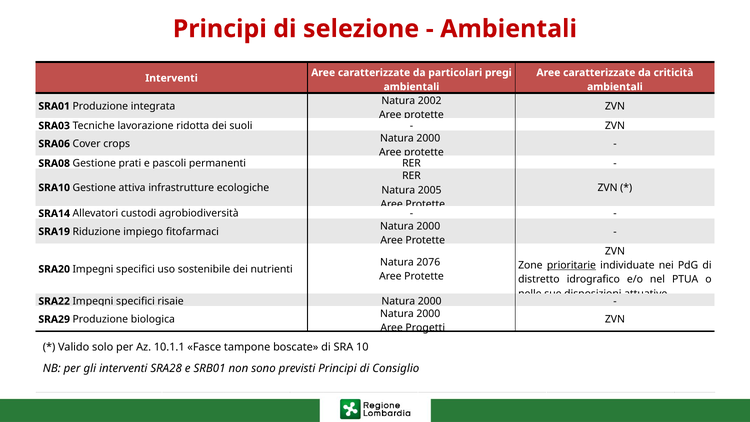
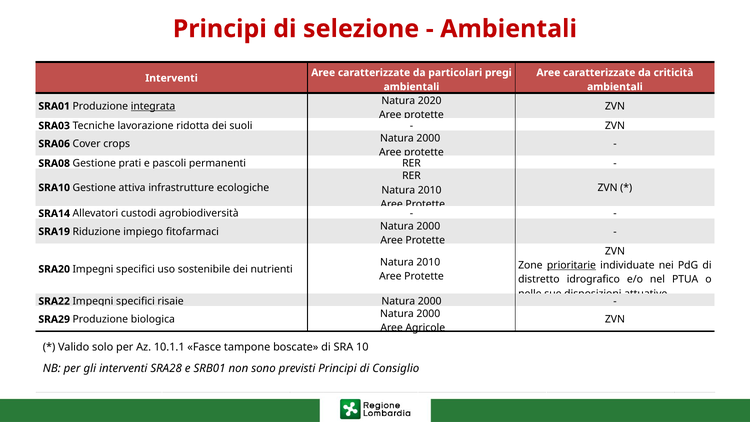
2002: 2002 -> 2020 (430, 101)
integrata underline: none -> present (153, 106)
2005: 2005 -> 2010 (430, 190)
2076: 2076 -> 2010 (428, 262)
Progetti: Progetti -> Agricole (425, 328)
